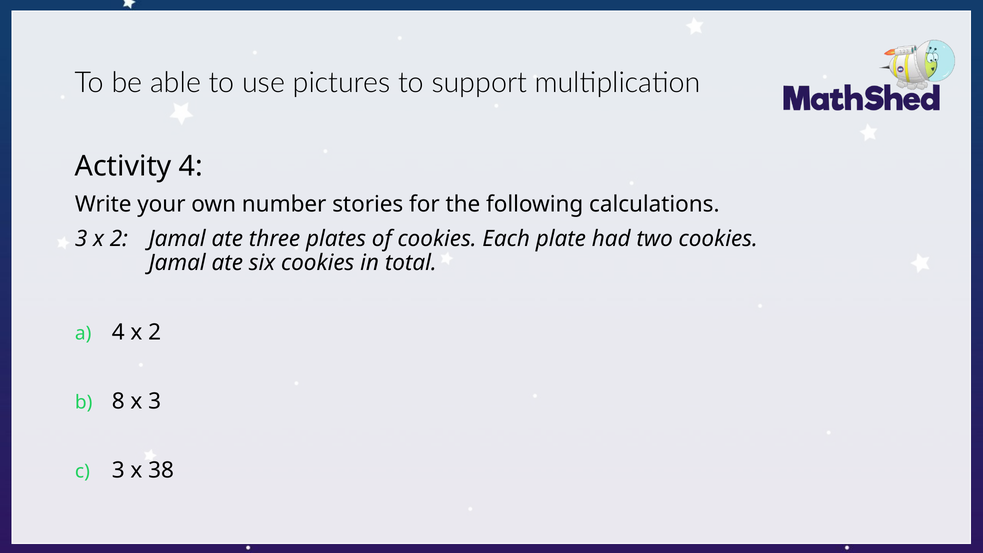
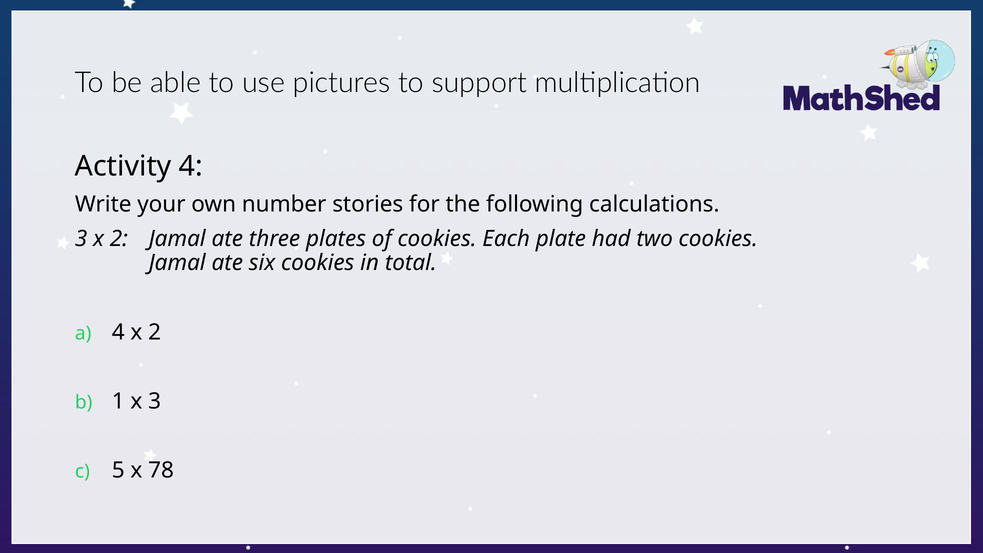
8: 8 -> 1 (118, 401)
3: 3 -> 5 (118, 470)
38: 38 -> 78 (161, 470)
